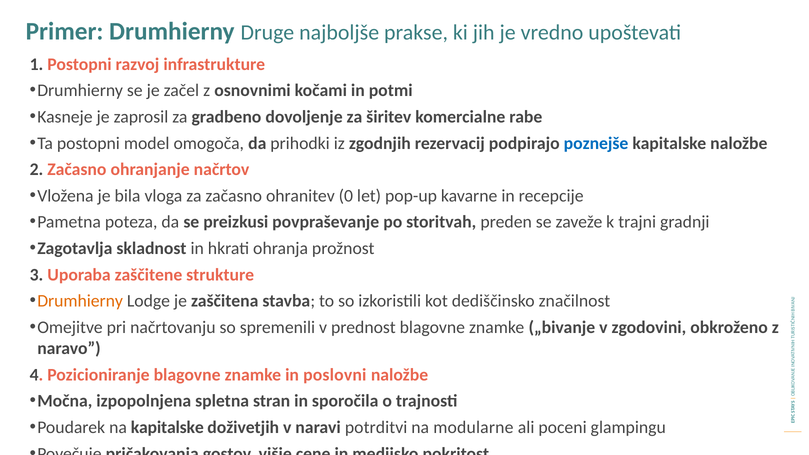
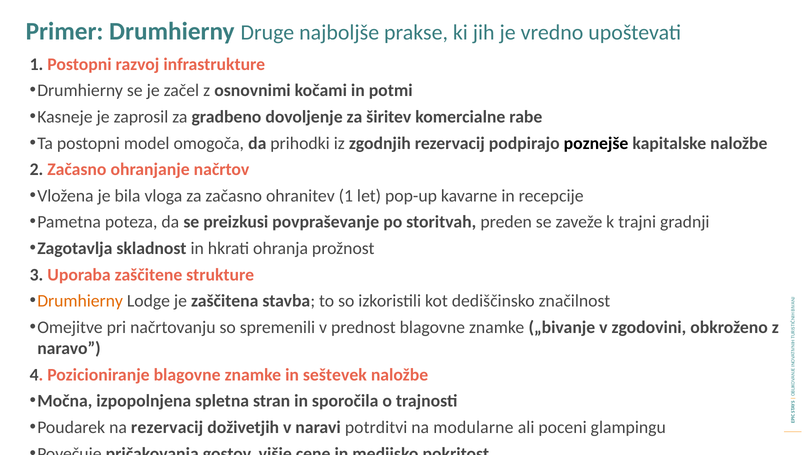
poznejše colour: blue -> black (596, 143)
ohranitev 0: 0 -> 1 (346, 196)
poslovni: poslovni -> seštevek (335, 375)
na kapitalske: kapitalske -> rezervacij (167, 427)
